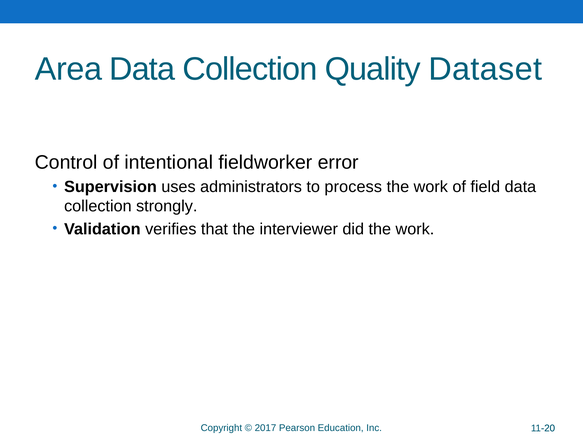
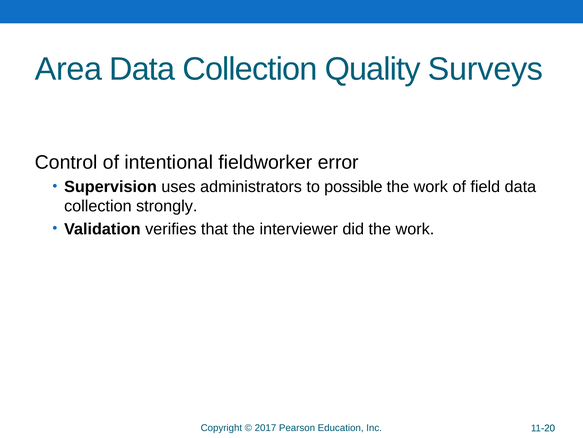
Dataset: Dataset -> Surveys (486, 69)
process: process -> possible (353, 186)
